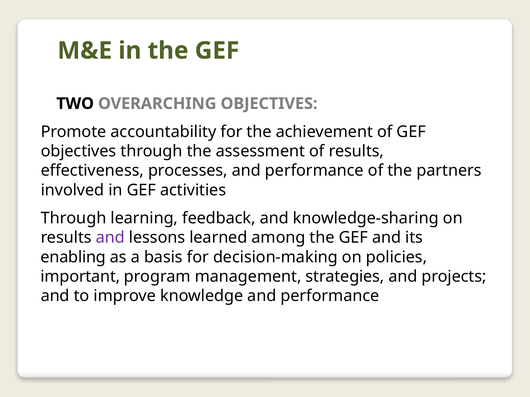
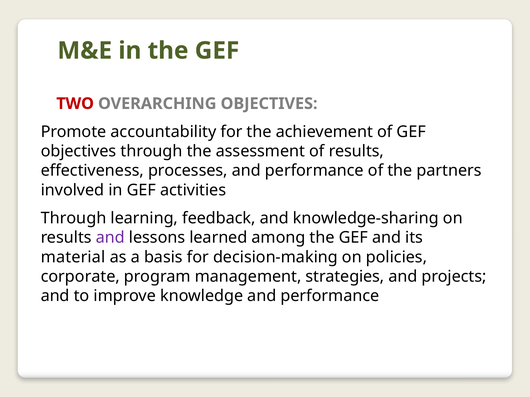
TWO colour: black -> red (75, 104)
enabling: enabling -> material (73, 257)
important: important -> corporate (80, 277)
